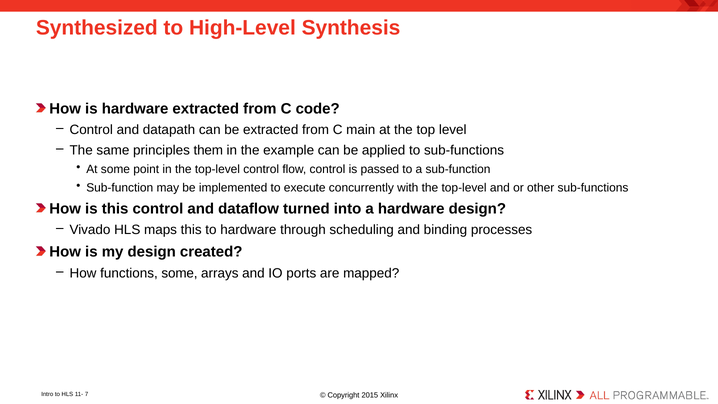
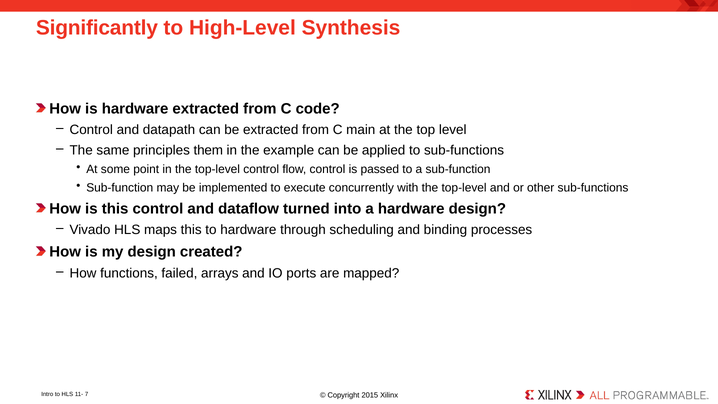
Synthesized: Synthesized -> Significantly (97, 28)
functions some: some -> failed (179, 273)
